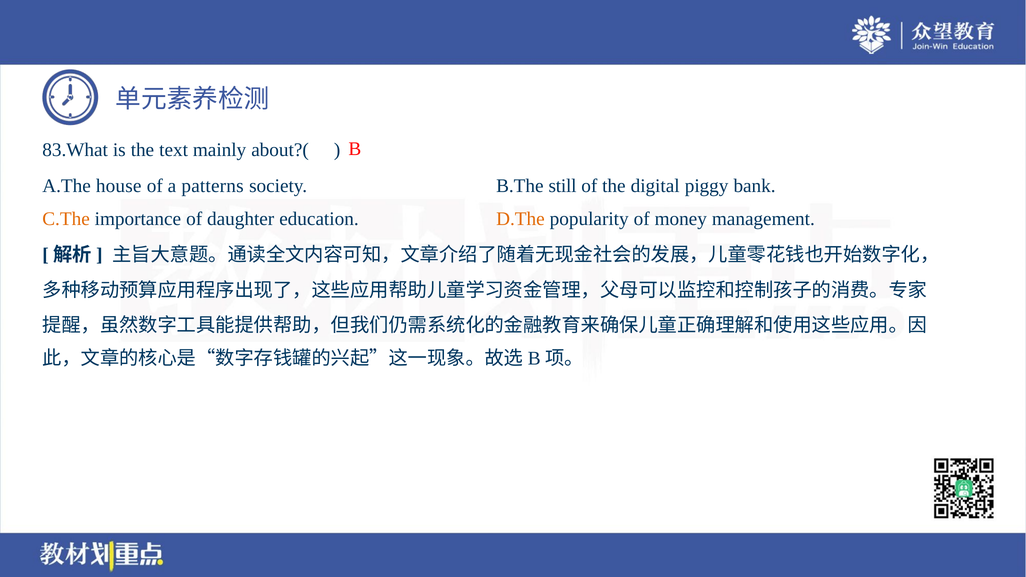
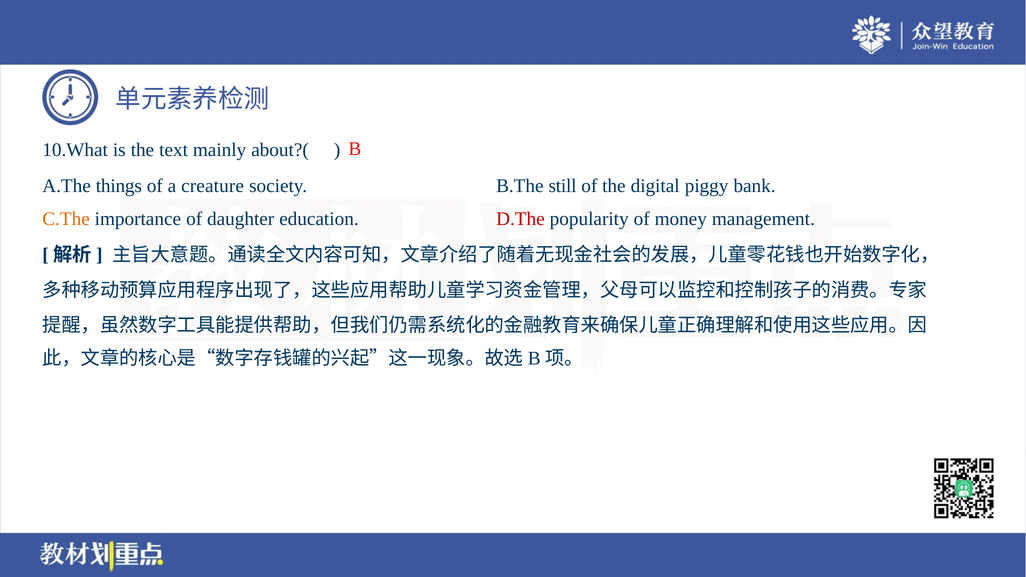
83.What: 83.What -> 10.What (75, 150)
house: house -> things (119, 186)
patterns: patterns -> creature (213, 186)
D.The colour: orange -> red (520, 219)
